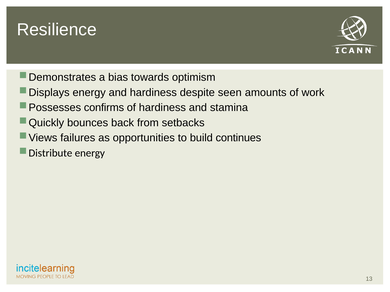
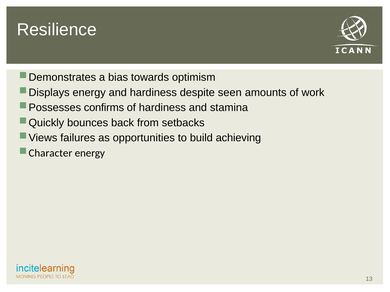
continues: continues -> achieving (238, 138)
Distribute: Distribute -> Character (50, 153)
